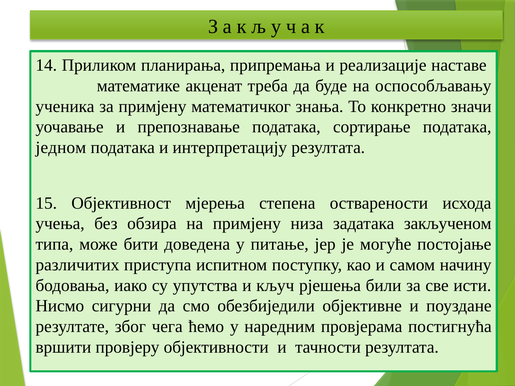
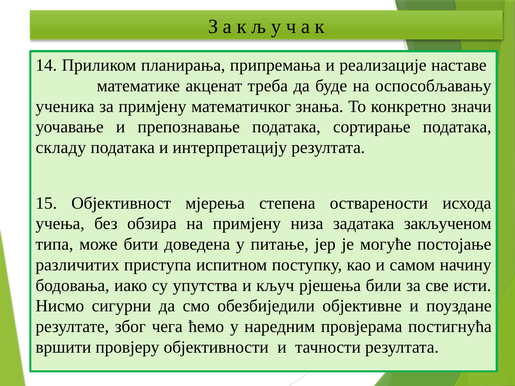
једном: једном -> складу (61, 148)
